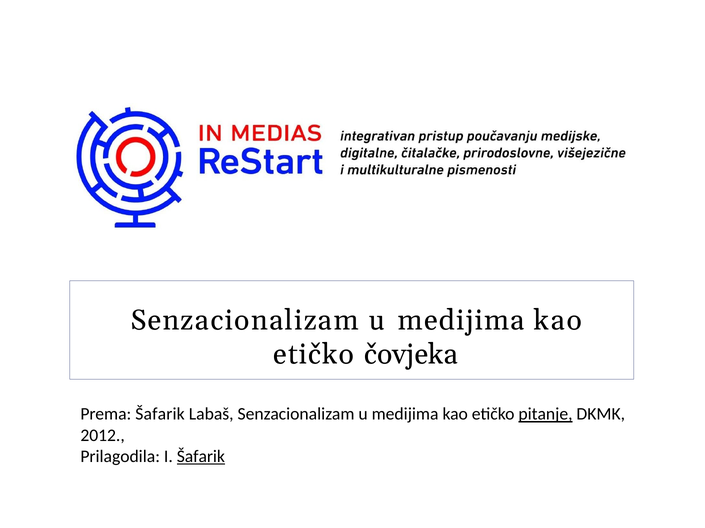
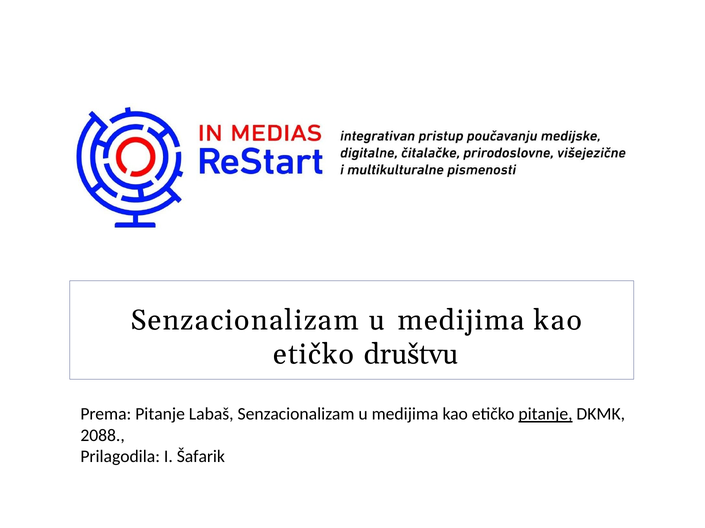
čovjeka: čovjeka -> društvu (411, 355)
Prema Šafarik: Šafarik -> Pitanje (160, 415)
2012: 2012 -> 2088 (103, 436)
Šafarik underline: present -> none (201, 457)
